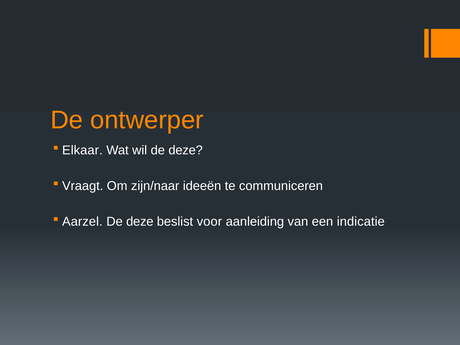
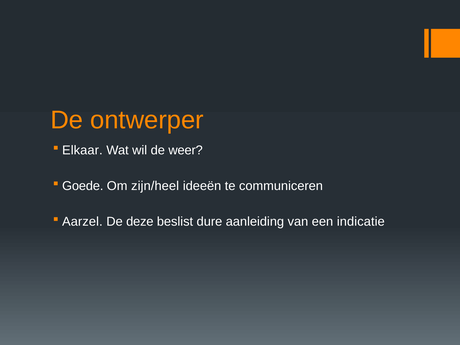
wil de deze: deze -> weer (186, 150)
Vraagt: Vraagt -> Goede (83, 186)
zijn/naar: zijn/naar -> zijn/heel (155, 186)
voor: voor -> dure (209, 222)
